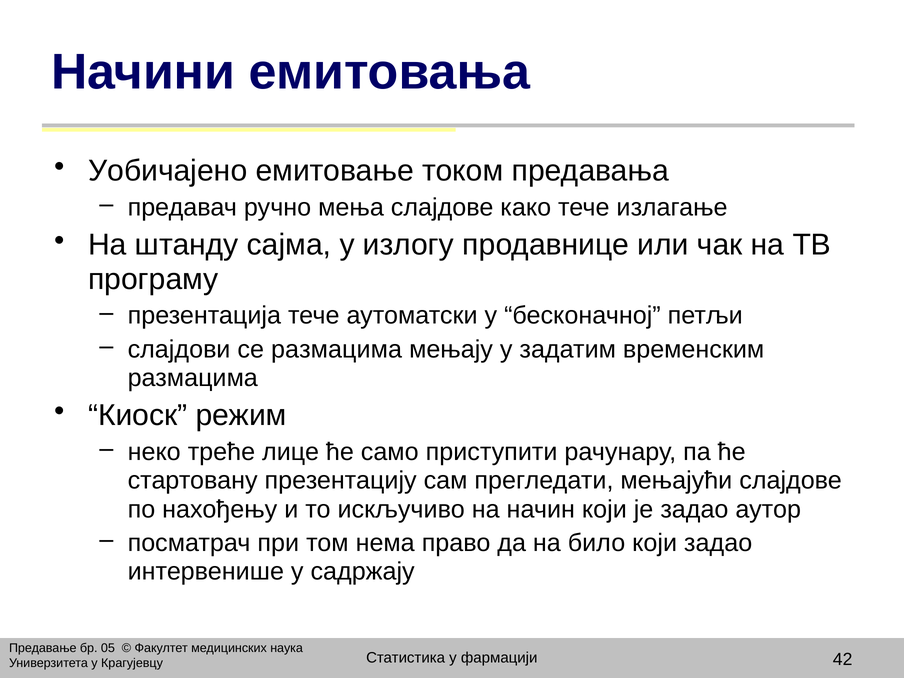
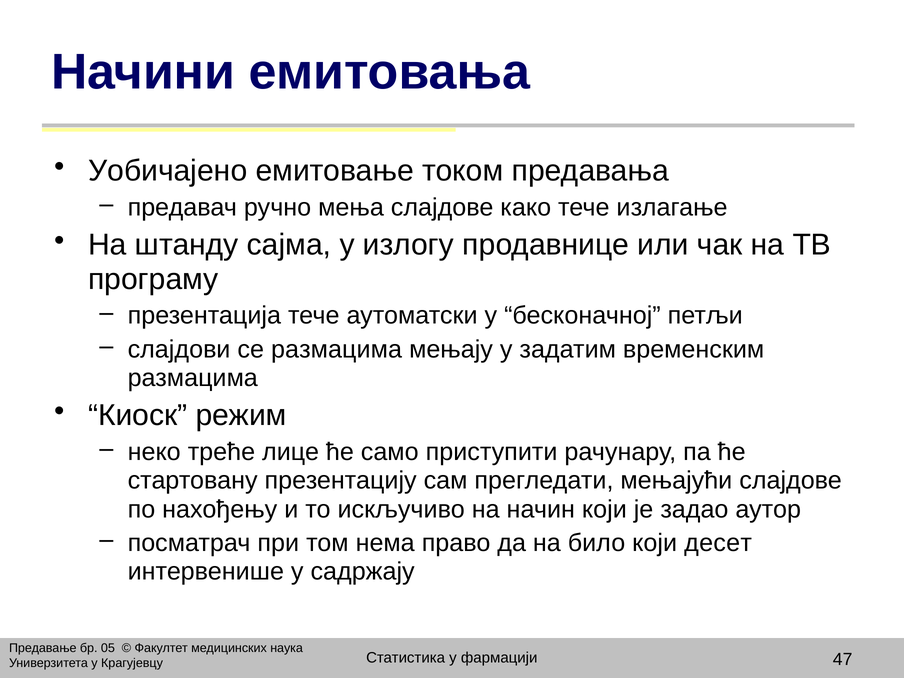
који задао: задао -> десет (718, 543)
42: 42 -> 47 (843, 659)
